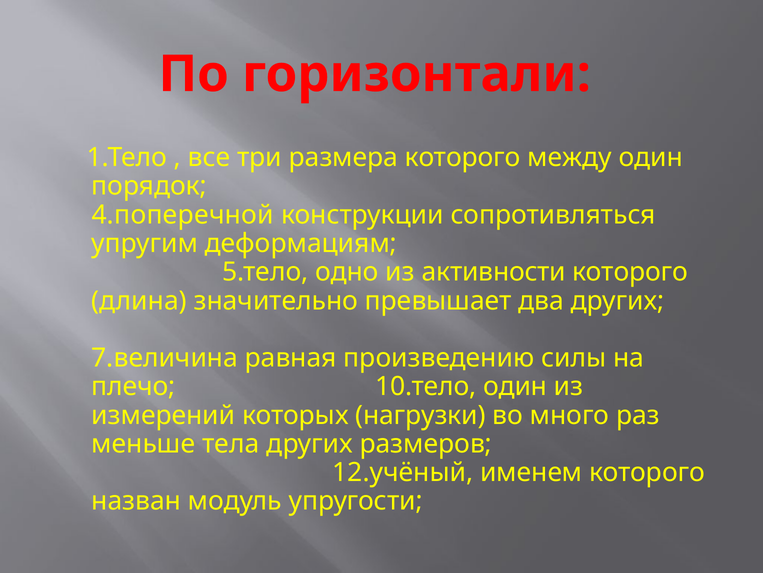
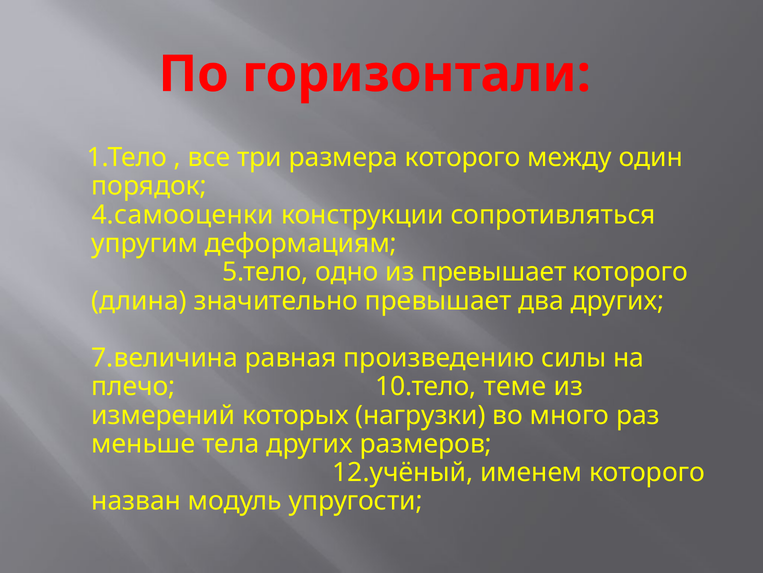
4.поперечной: 4.поперечной -> 4.самооценки (183, 215)
из активности: активности -> превышает (494, 272)
10.тело один: один -> теме (515, 386)
